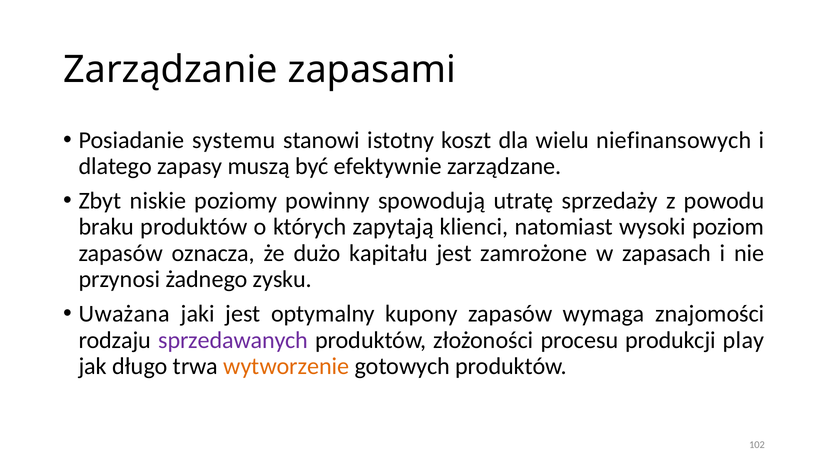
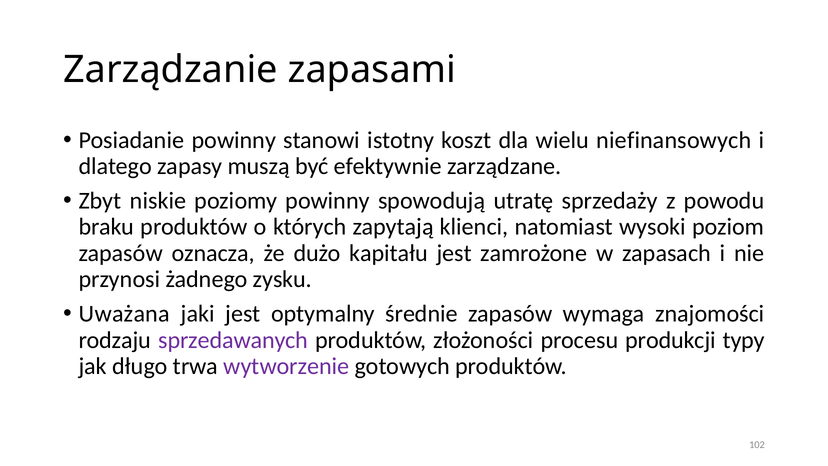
Posiadanie systemu: systemu -> powinny (234, 140)
kupony: kupony -> średnie (421, 314)
play: play -> typy (744, 340)
wytworzenie colour: orange -> purple (286, 366)
